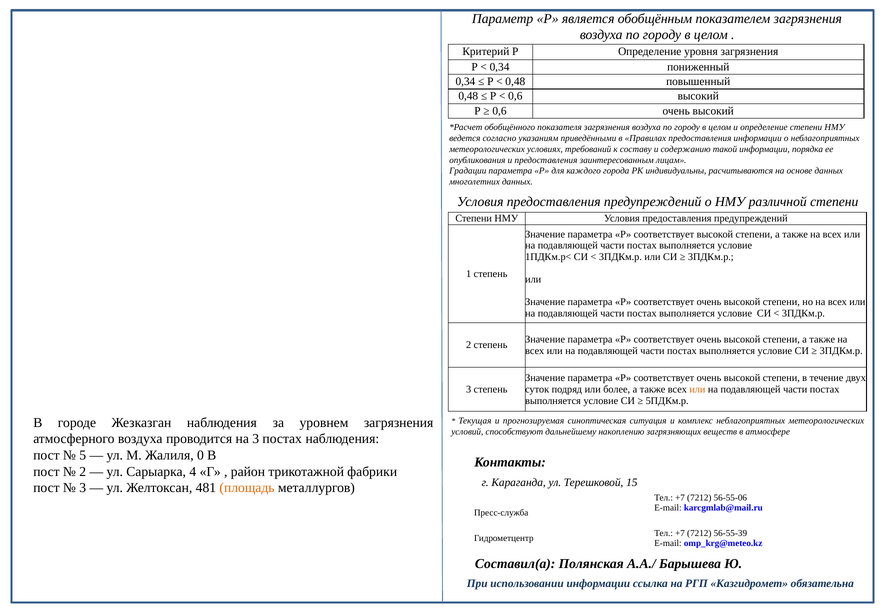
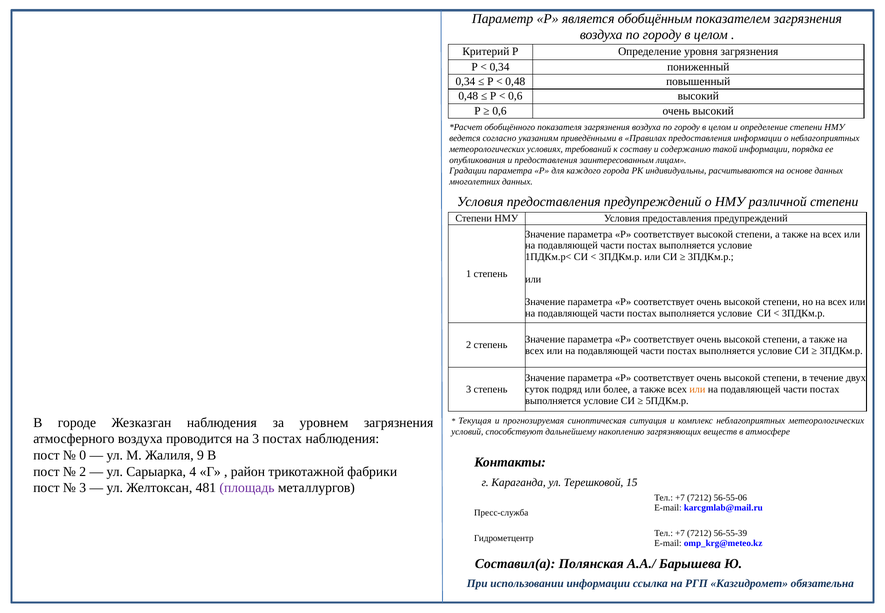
5: 5 -> 0 (83, 455)
0: 0 -> 9 (200, 455)
площадь colour: orange -> purple (247, 488)
